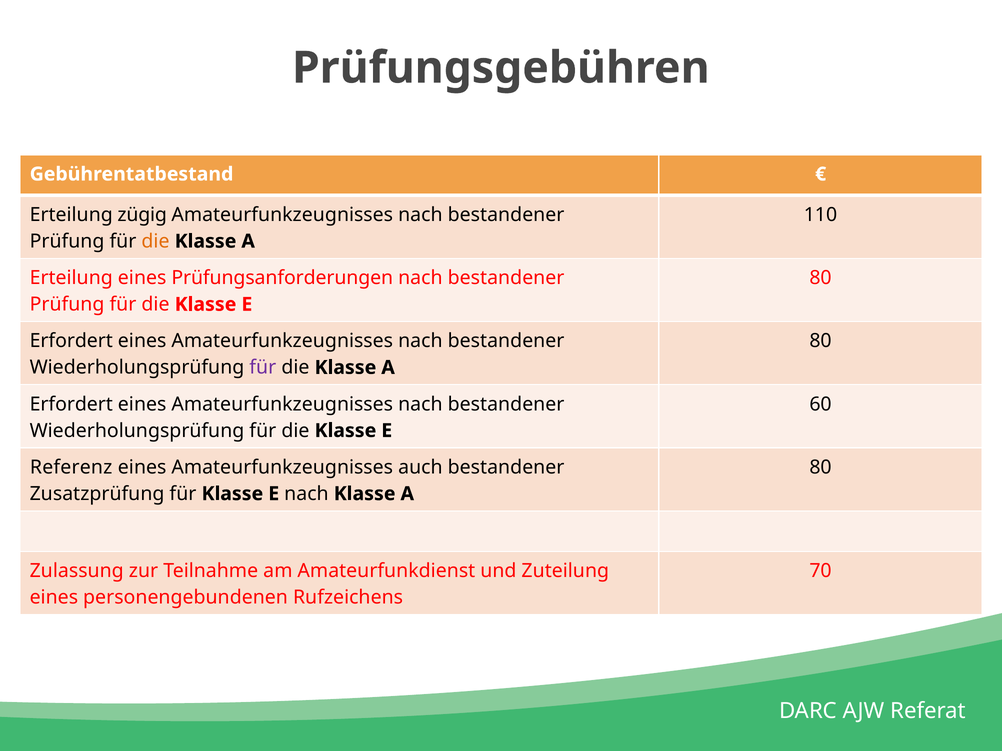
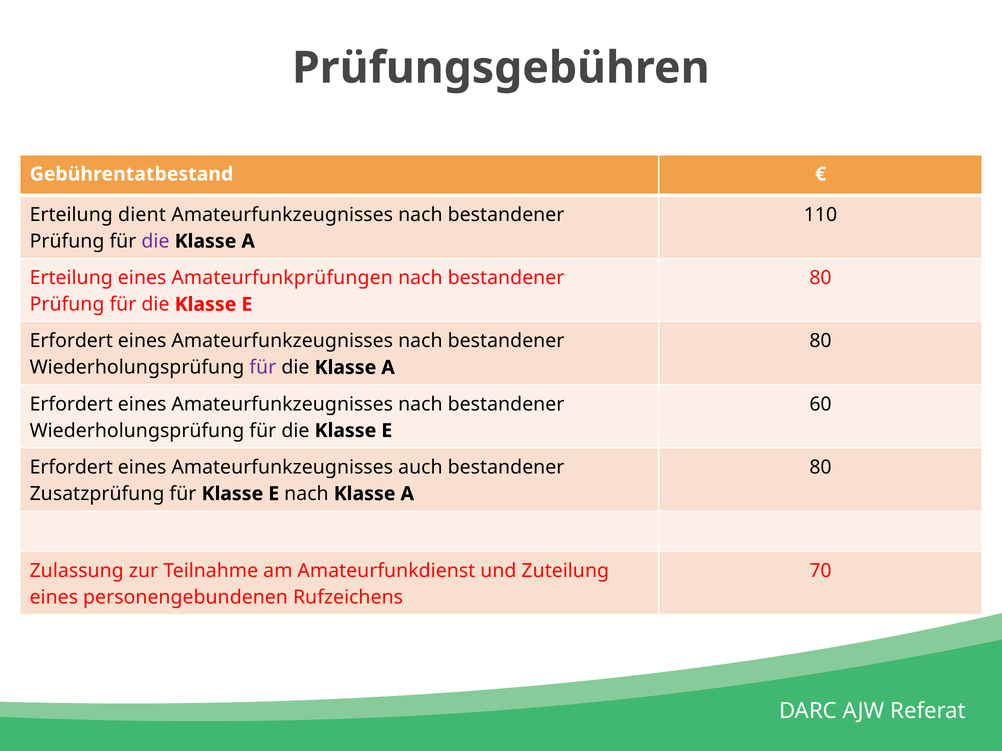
zügig: zügig -> dient (142, 215)
die colour: orange -> purple (155, 241)
Prüfungsanforderungen: Prüfungsanforderungen -> Amateurfunkprüfungen (282, 278)
Referenz: Referenz -> Erfordert (71, 468)
